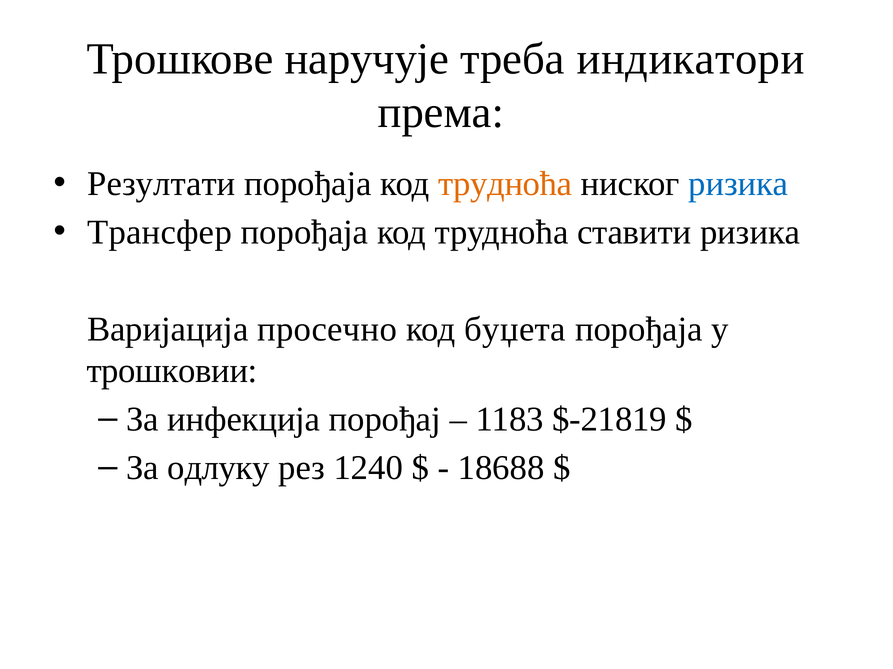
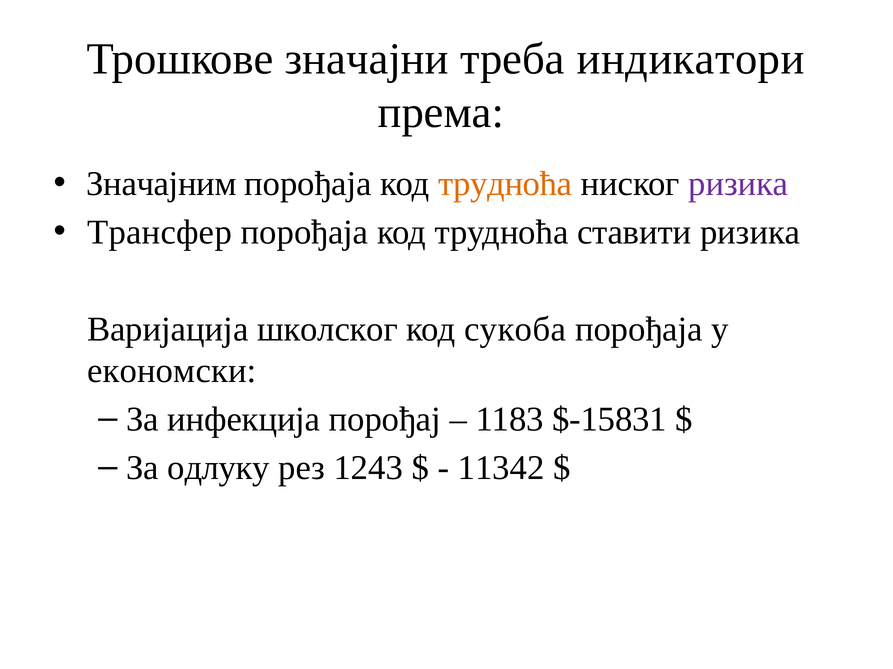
наручује: наручује -> значајни (367, 59)
Резултати: Резултати -> Значајним (162, 184)
ризика colour: blue -> purple (738, 184)
просечно: просечно -> школског (327, 330)
буџета: буџета -> сукоба (515, 330)
трошковии: трошковии -> економски (172, 371)
$-21819: $-21819 -> $-15831 (610, 420)
1240: 1240 -> 1243 (368, 468)
18688: 18688 -> 11342 (501, 468)
